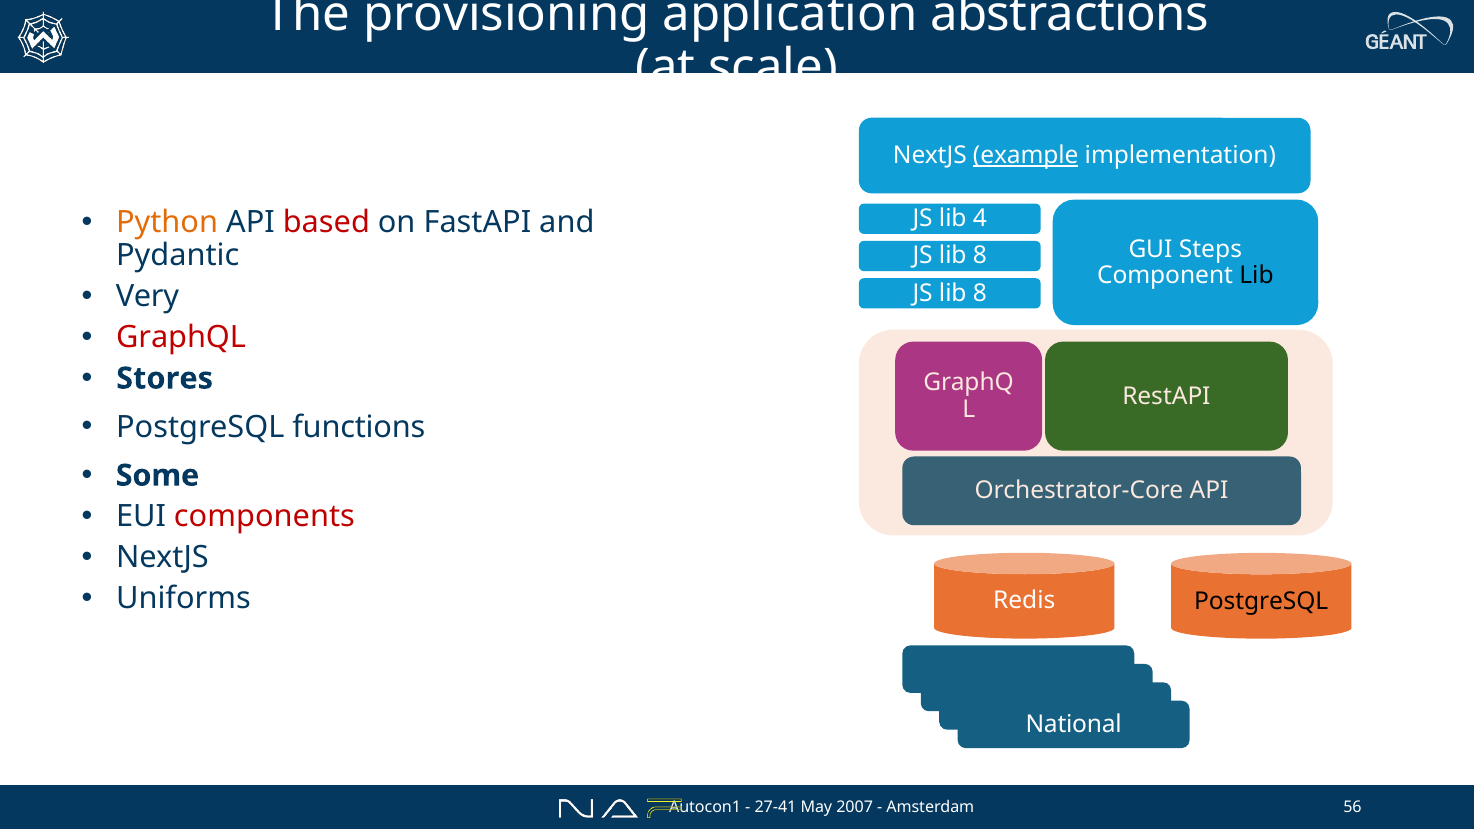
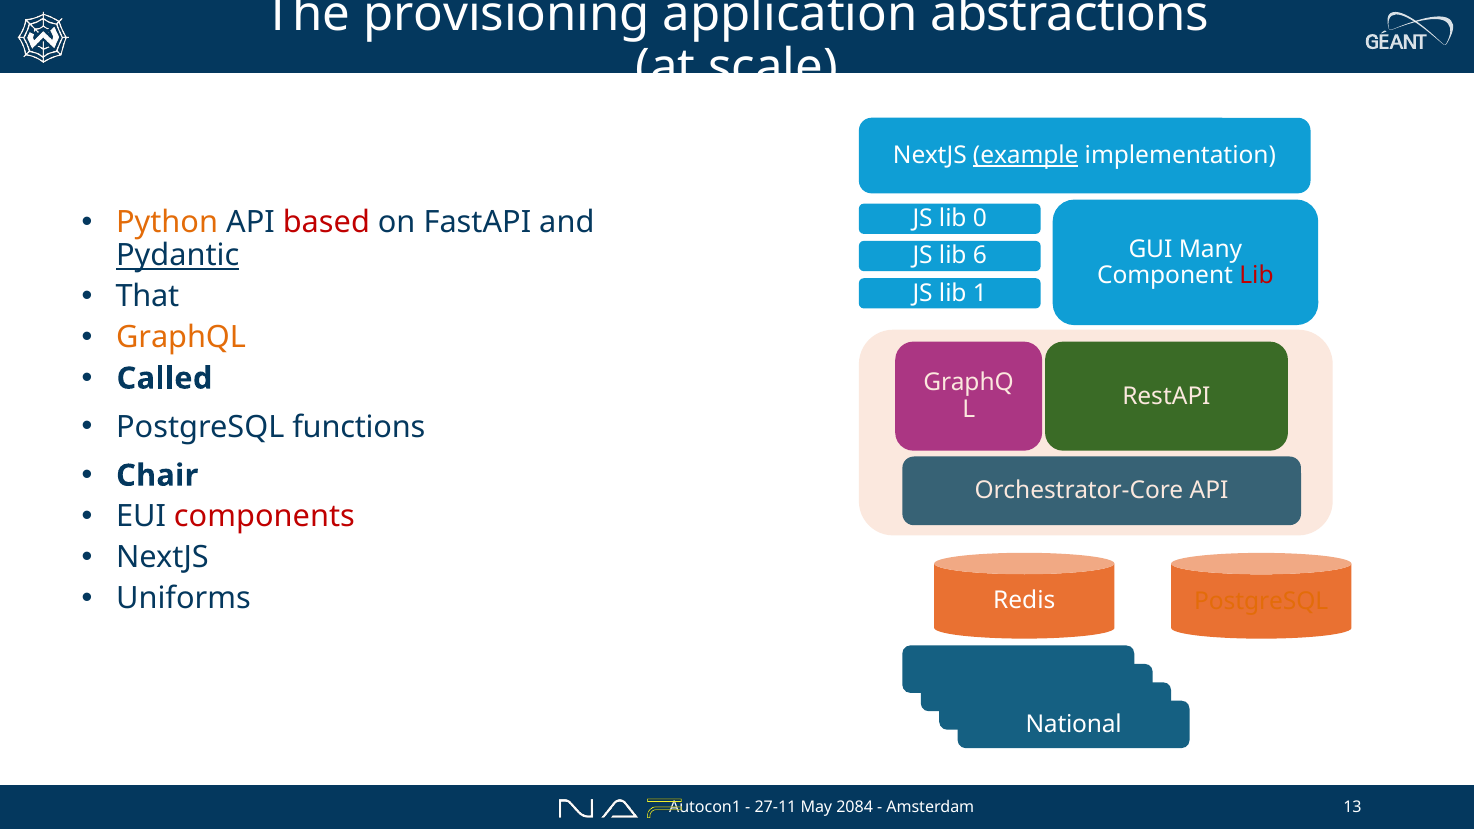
4: 4 -> 0 (980, 219)
Steps: Steps -> Many (1210, 249)
Pydantic underline: none -> present (178, 256)
8: 8 -> 6 (980, 256)
Lib colour: black -> red (1257, 275)
Very: Very -> That (147, 297)
8: 8 -> 1 (980, 293)
GraphQL colour: red -> orange (181, 338)
Stores: Stores -> Called (164, 378)
Some: Some -> Chair (157, 476)
PostgreSQL colour: black -> orange (1261, 601)
27-41: 27-41 -> 27-11 (775, 808)
2007: 2007 -> 2084 (855, 808)
56: 56 -> 13 (1353, 808)
